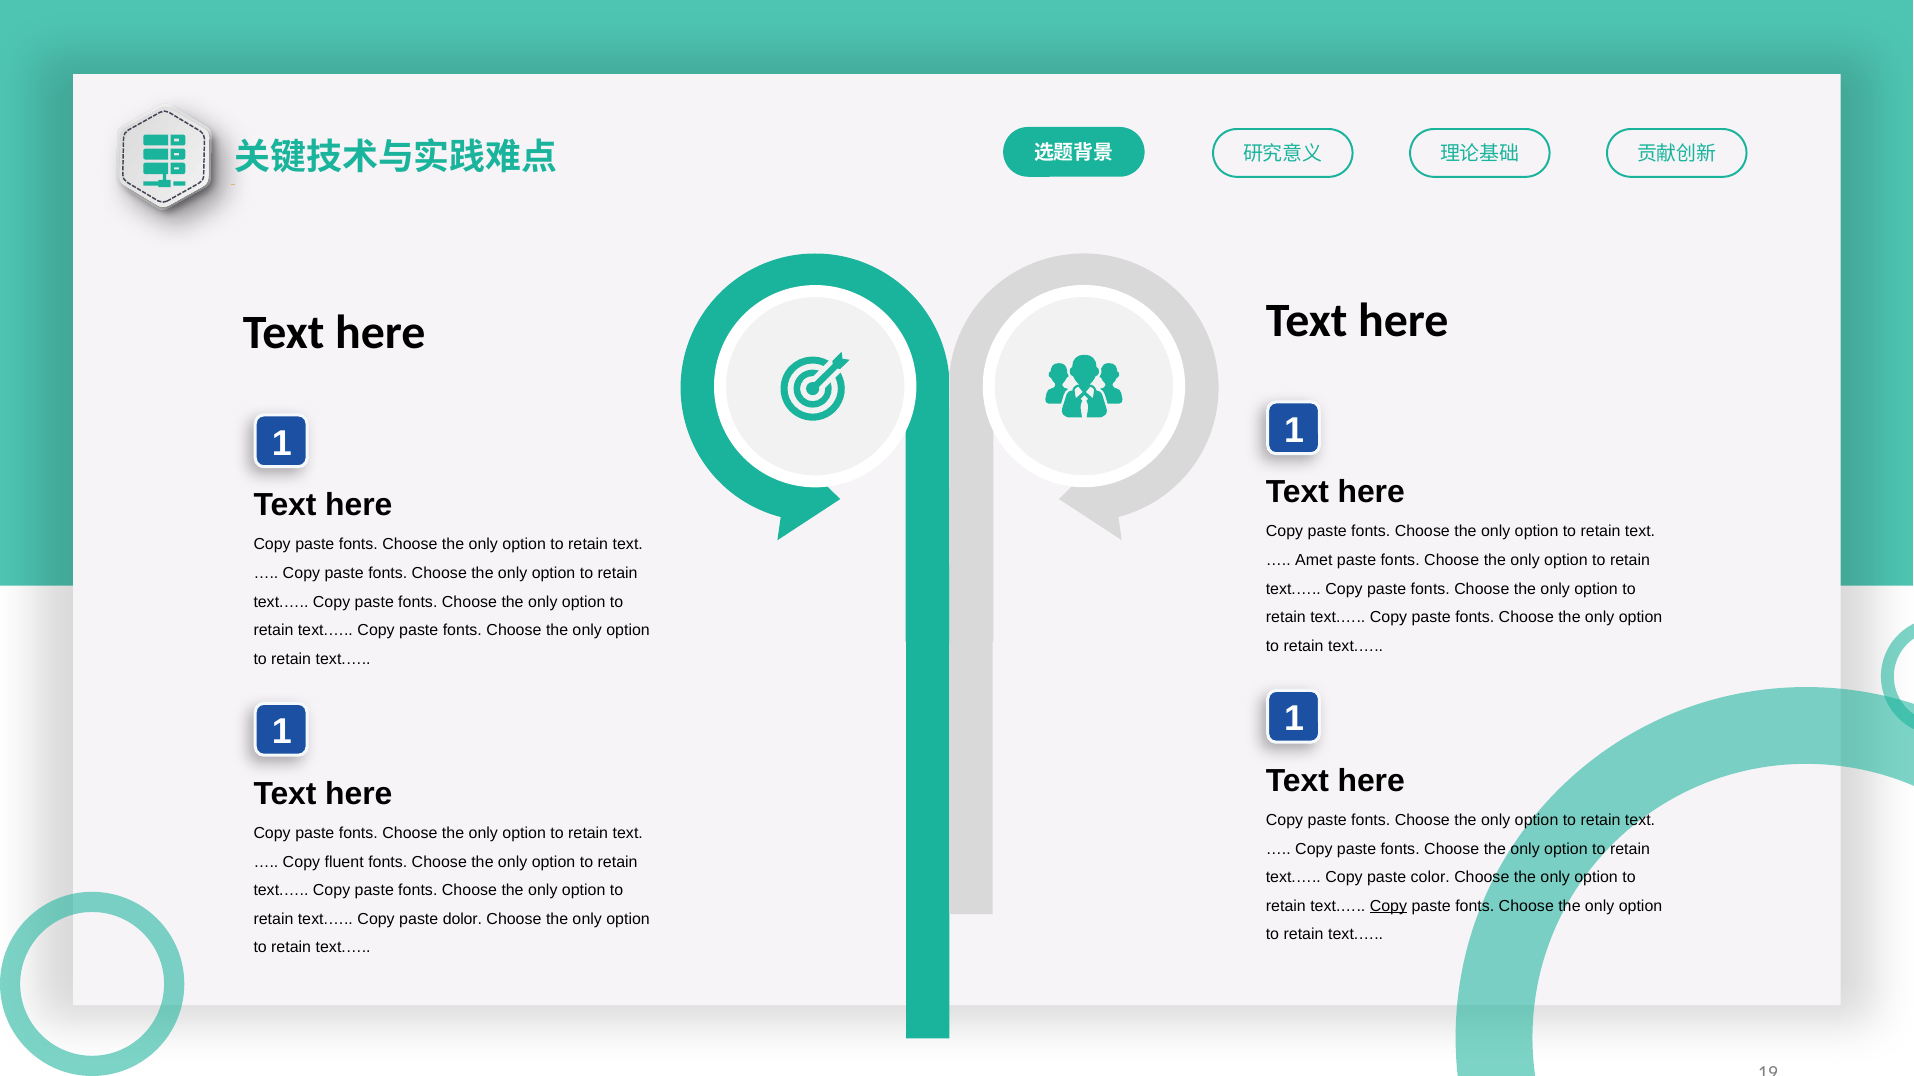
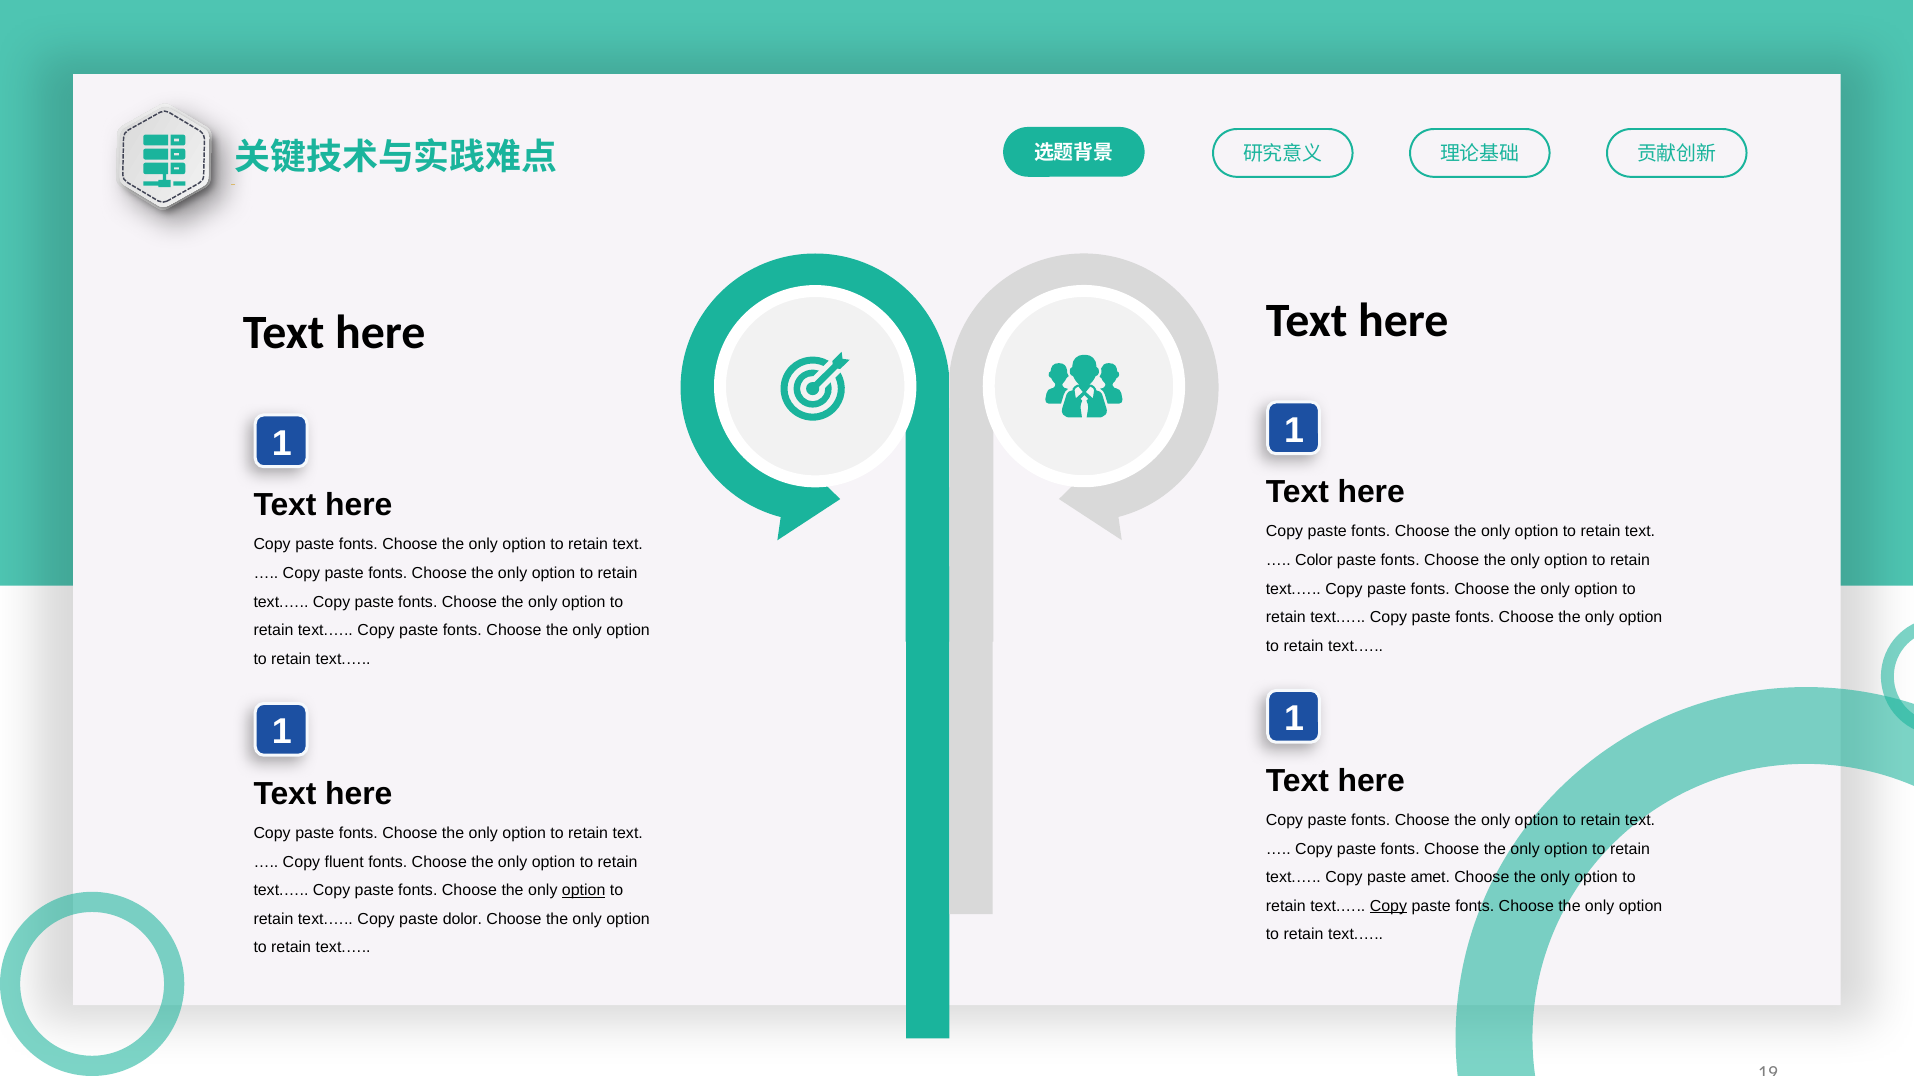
Amet: Amet -> Color (1314, 561)
color: color -> amet (1430, 878)
option underline: none -> present (584, 891)
